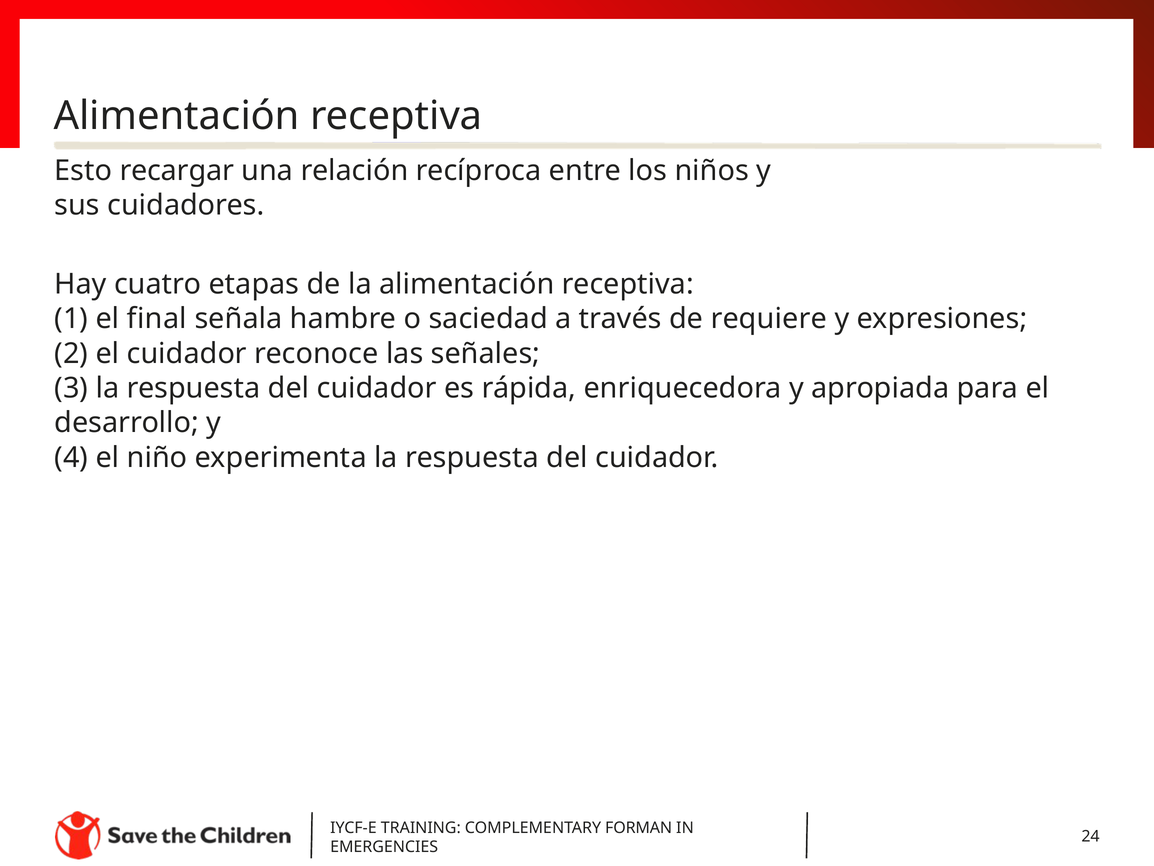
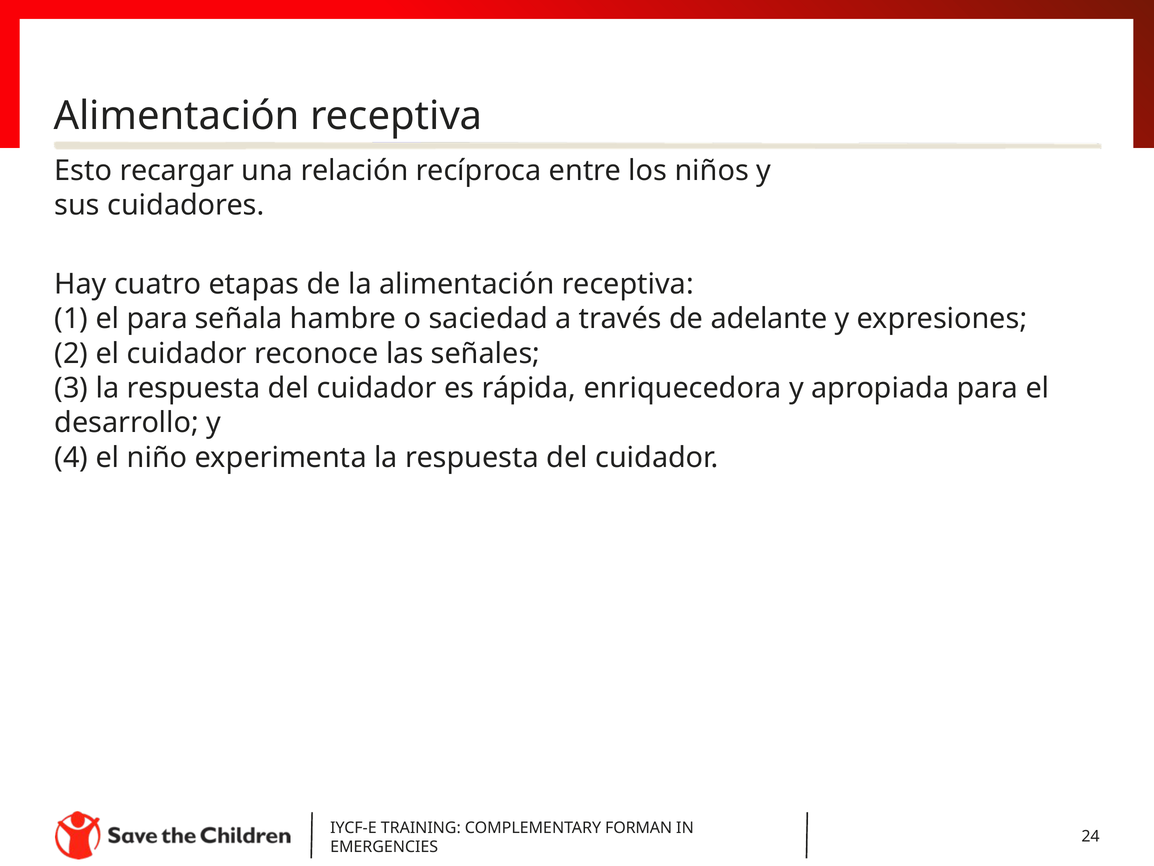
el final: final -> para (157, 319)
requiere: requiere -> adelante (769, 319)
